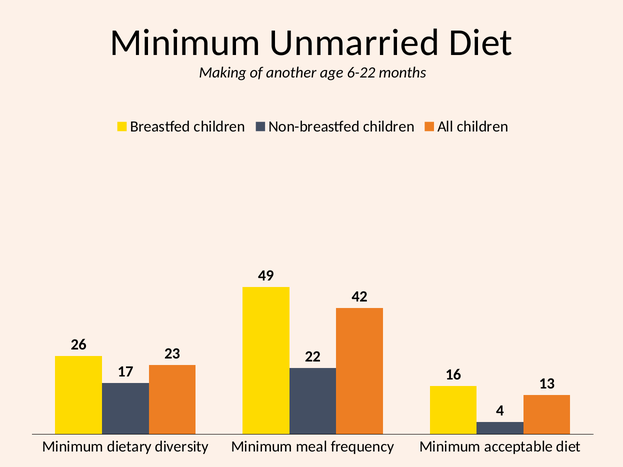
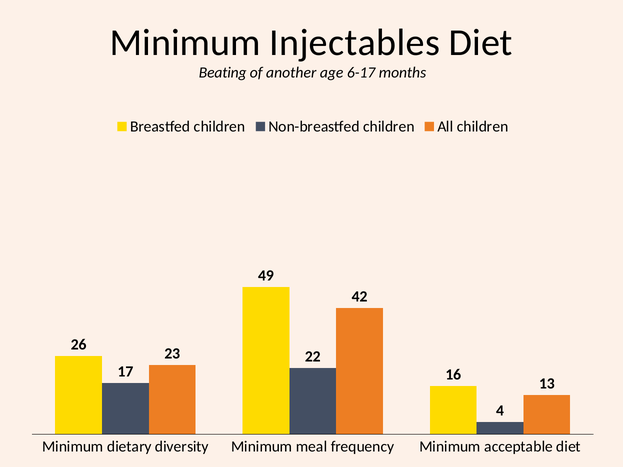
Unmarried: Unmarried -> Injectables (355, 43)
Making: Making -> Beating (223, 73)
6-22: 6-22 -> 6-17 (361, 73)
